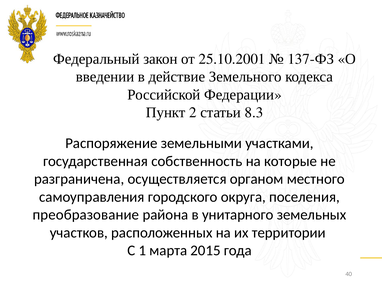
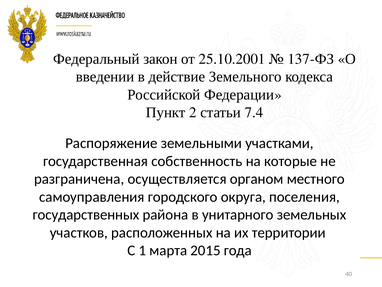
8.3: 8.3 -> 7.4 (254, 112)
преобразование: преобразование -> государственных (86, 214)
